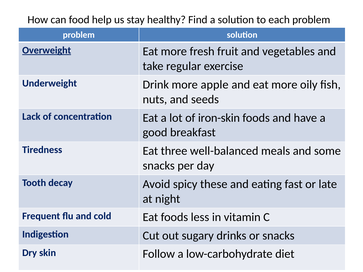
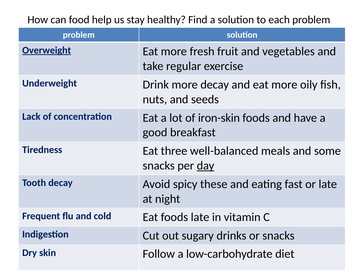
more apple: apple -> decay (215, 85)
day underline: none -> present (206, 166)
foods less: less -> late (200, 217)
